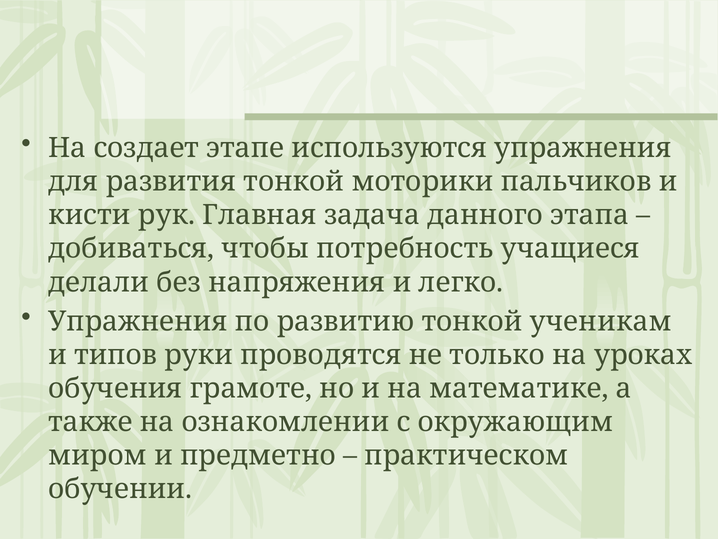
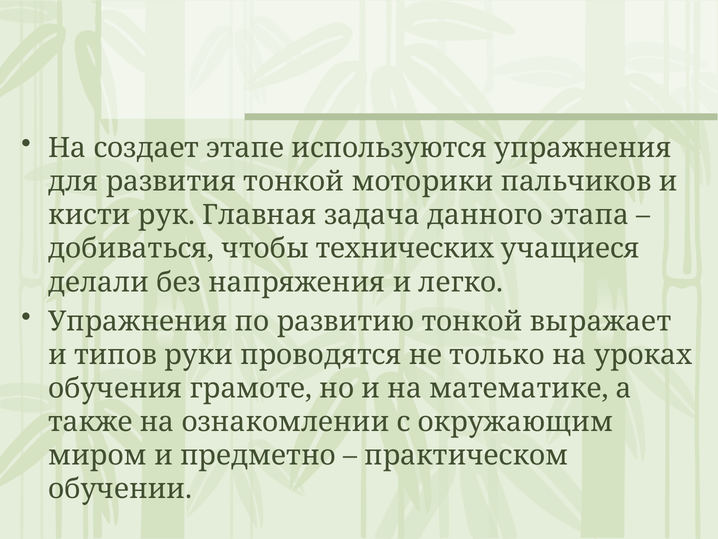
потребность: потребность -> технических (405, 249)
ученикам: ученикам -> выражает (601, 321)
